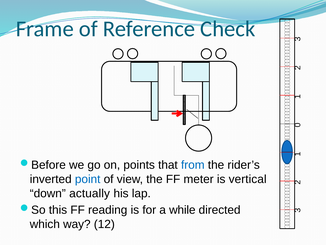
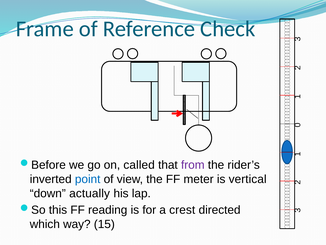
points: points -> called (139, 165)
from colour: blue -> purple (193, 165)
while: while -> crest (182, 210)
12: 12 -> 15 (104, 224)
